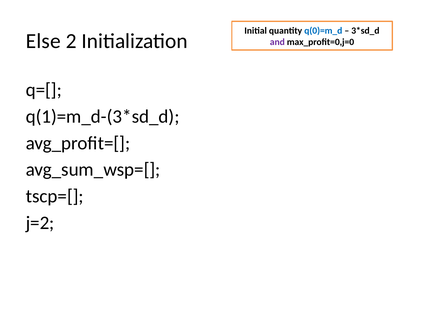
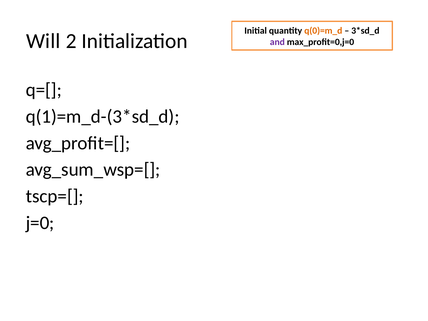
q(0)=m_d colour: blue -> orange (323, 31)
Else: Else -> Will (43, 41)
j=2: j=2 -> j=0 (40, 223)
